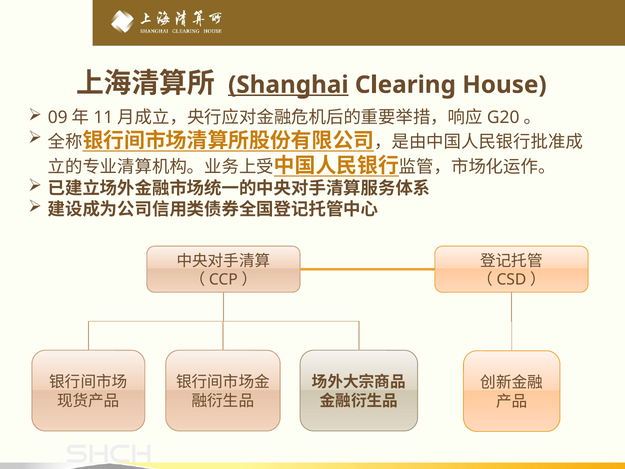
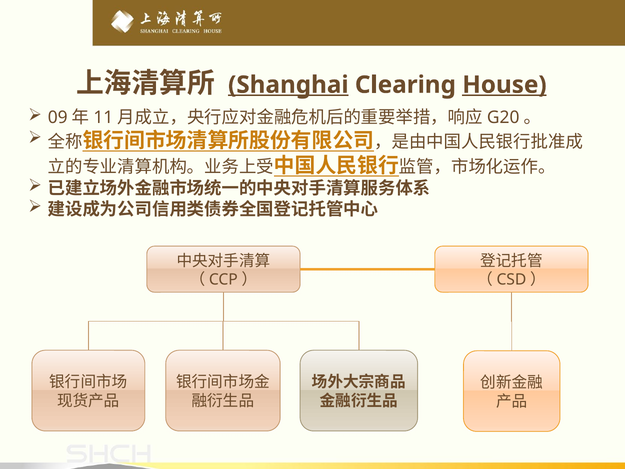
House underline: none -> present (504, 85)
